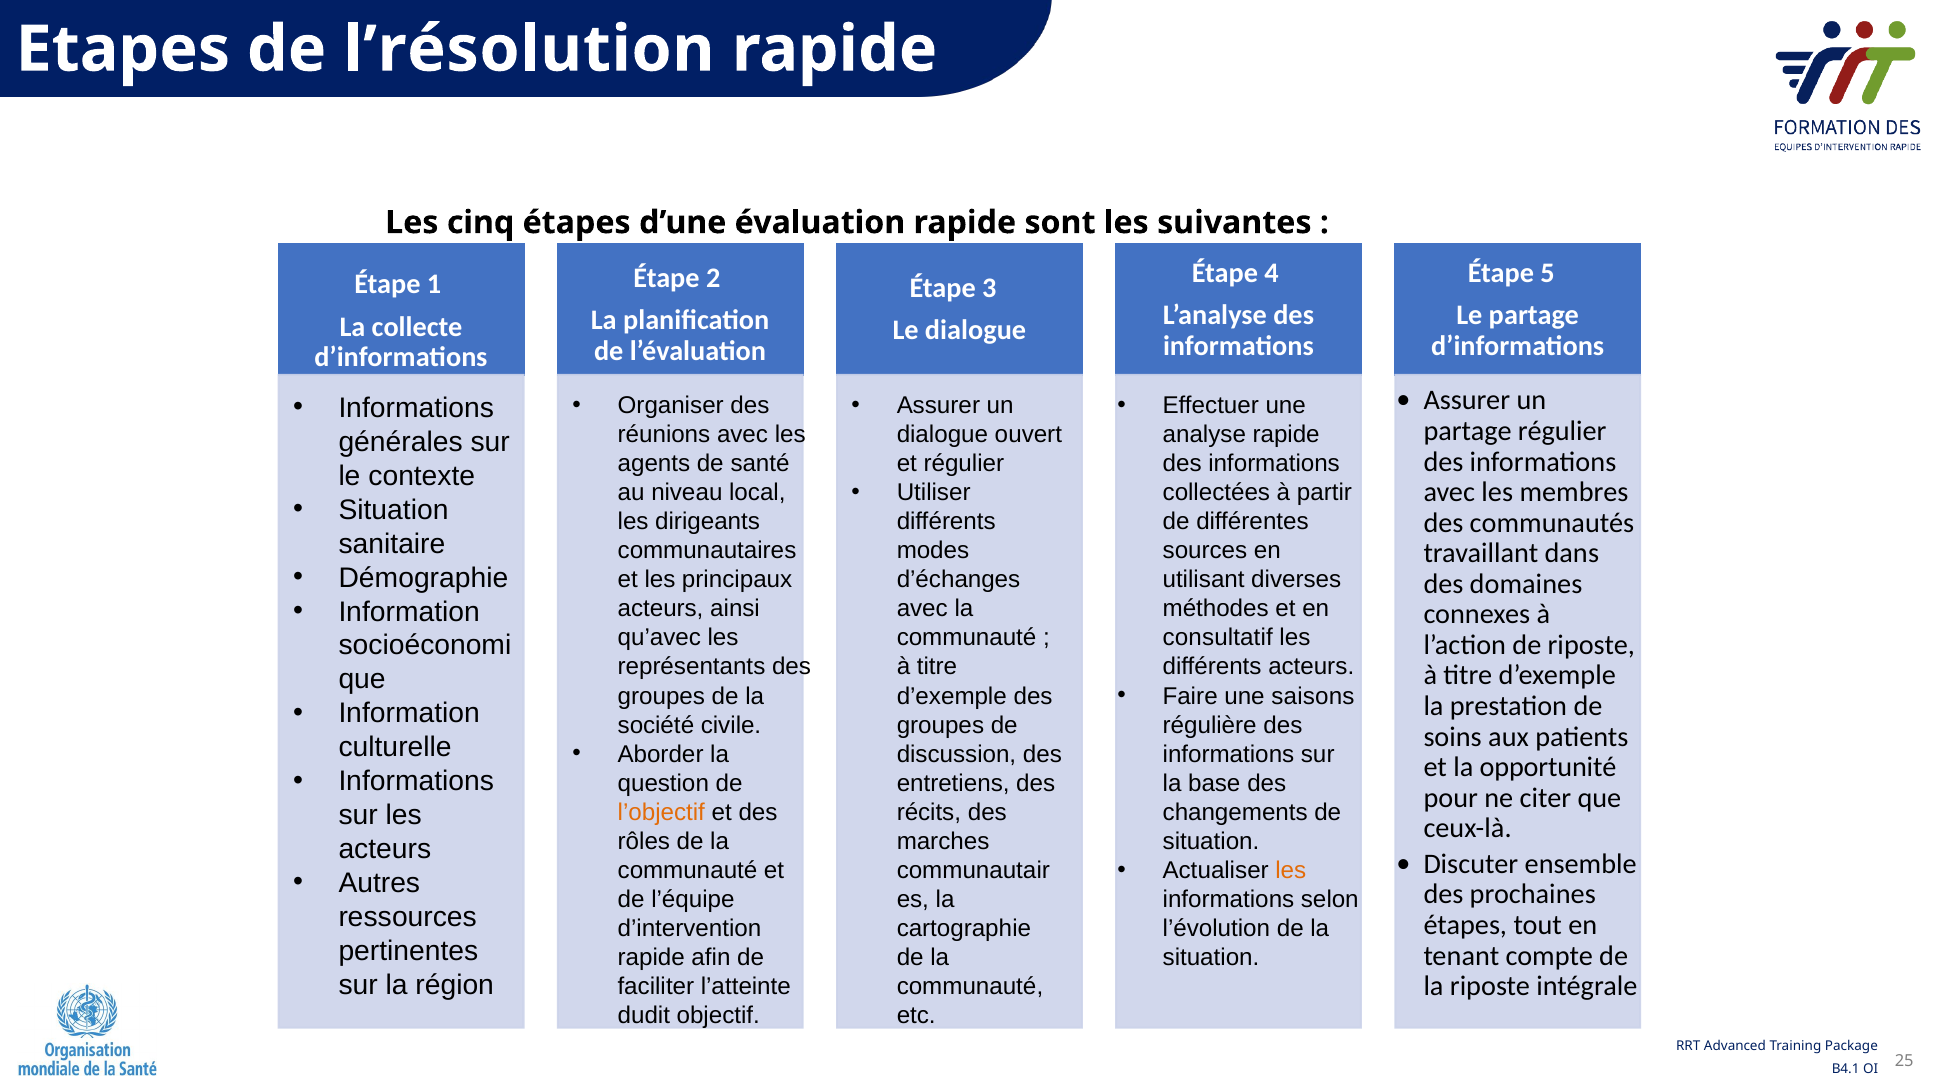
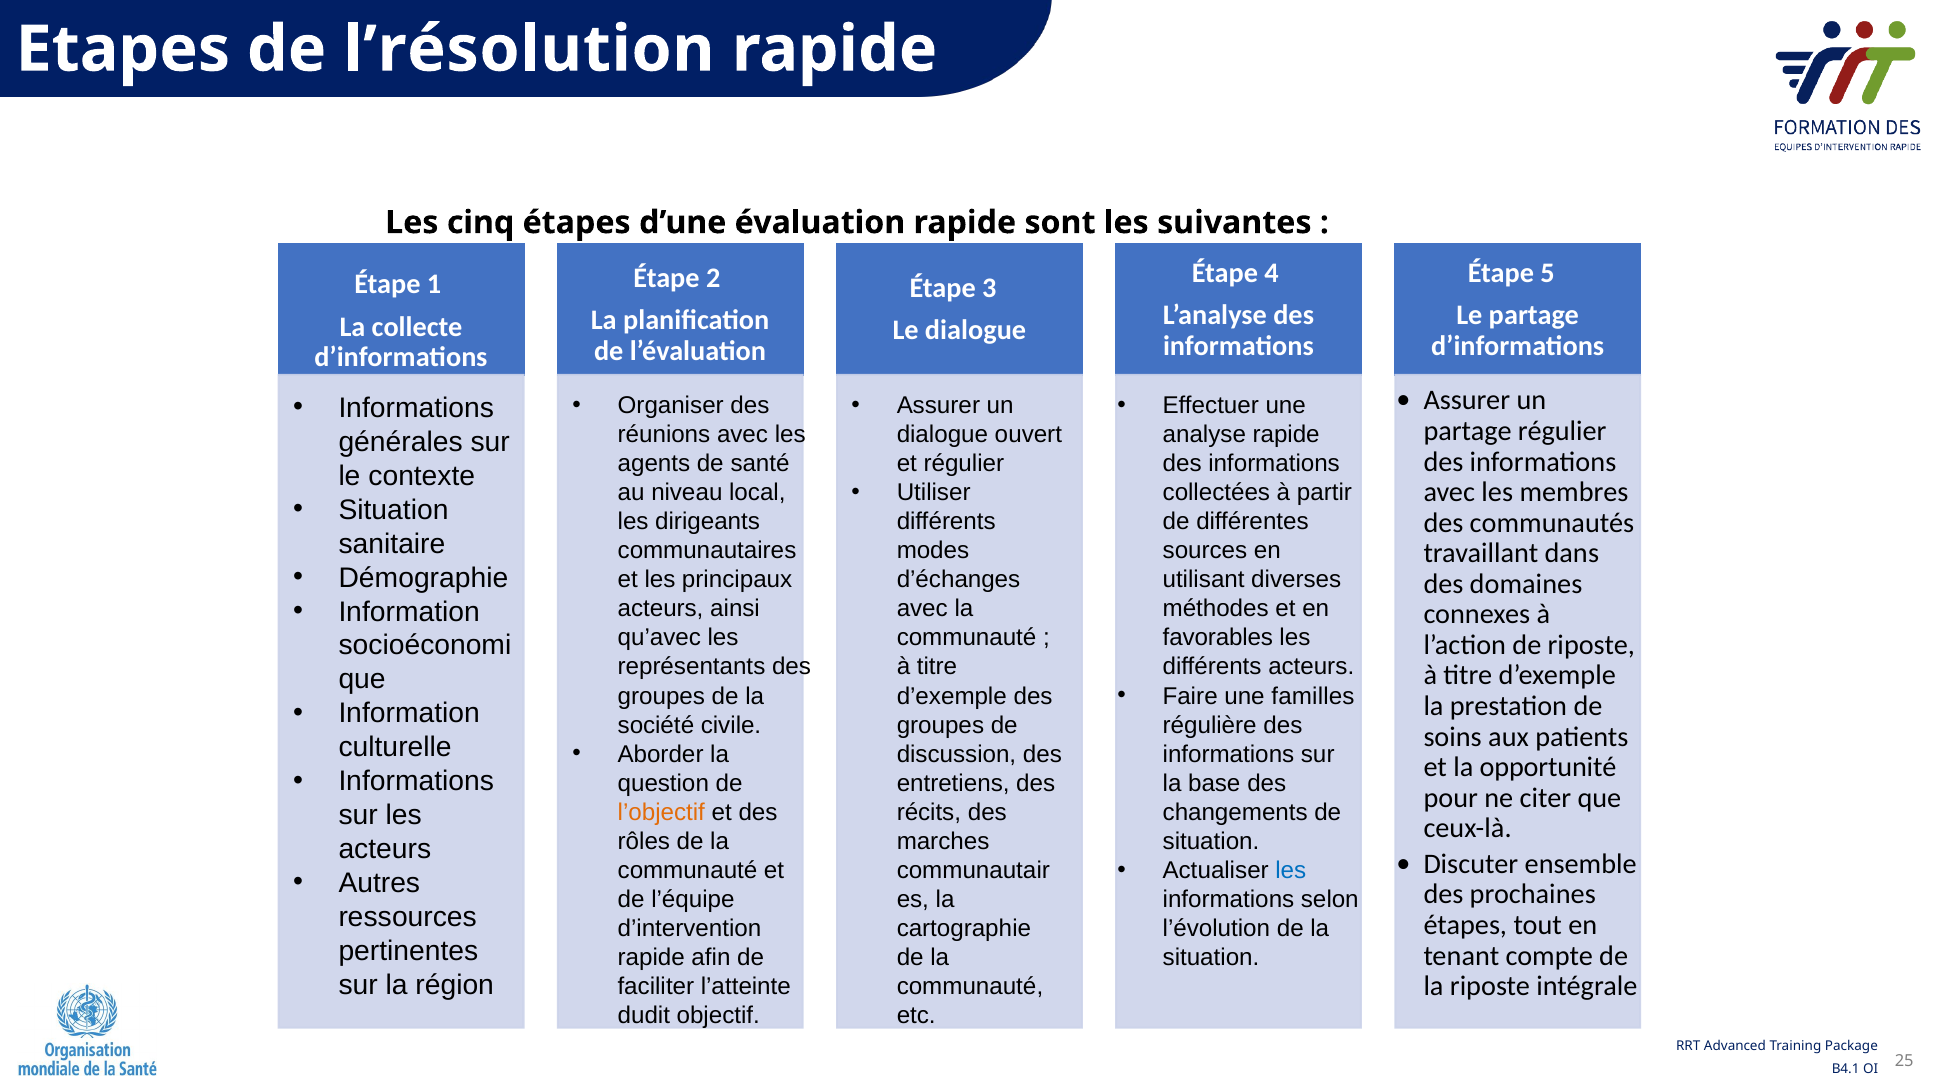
consultatif: consultatif -> favorables (1218, 638)
saisons: saisons -> familles (1313, 696)
les colour: orange -> blue (1291, 870)
